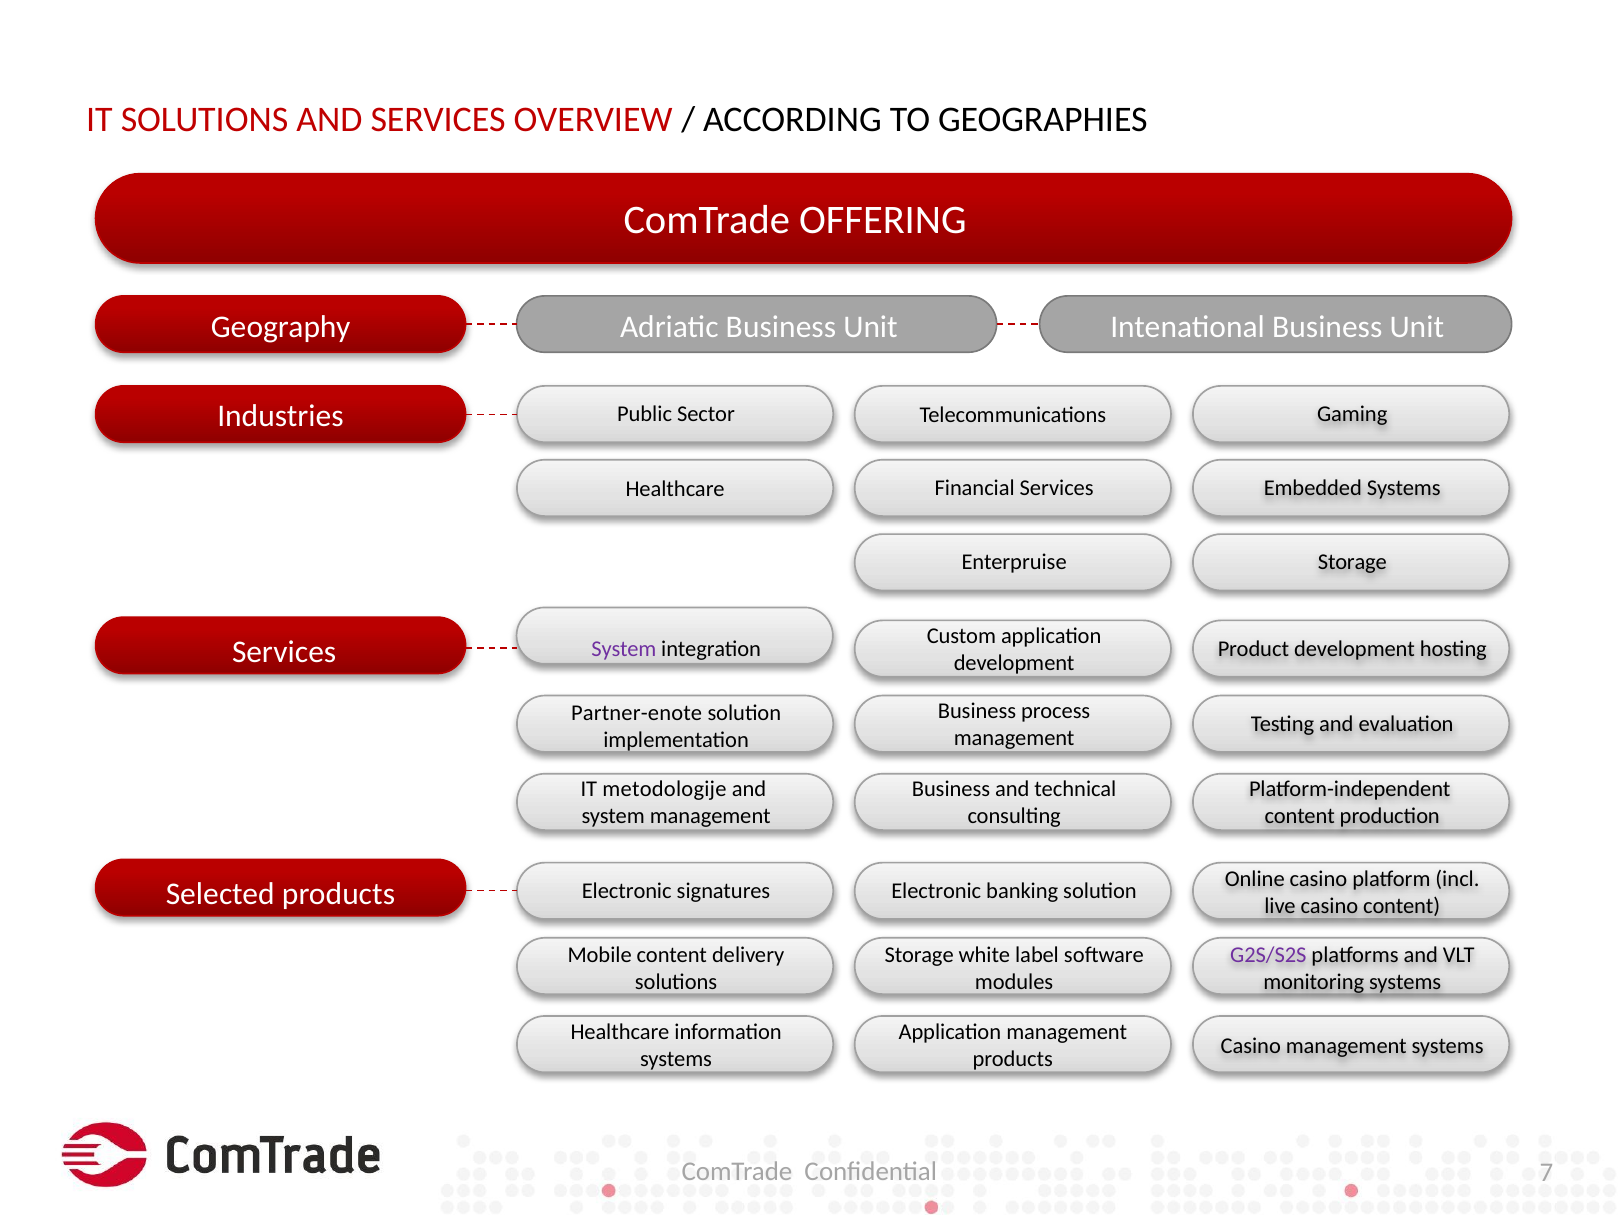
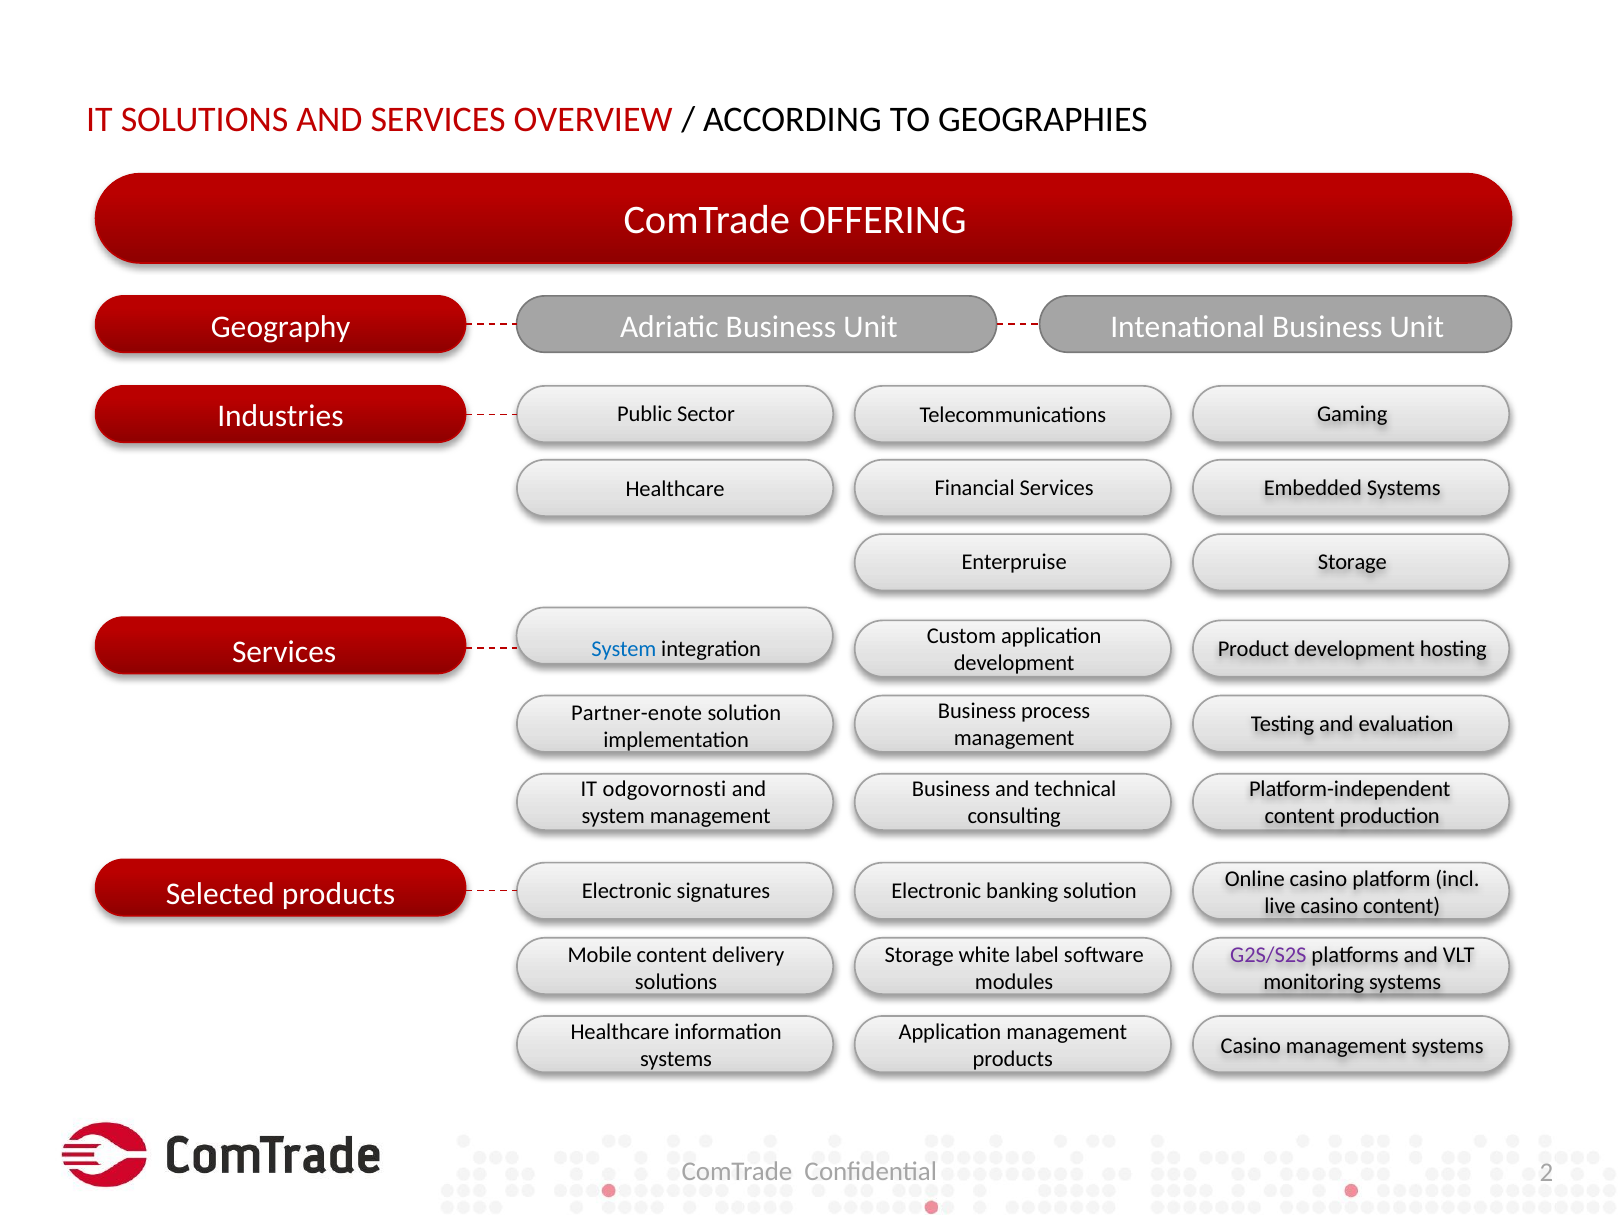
System colour: purple -> blue (624, 649)
metodologije: metodologije -> odgovornosti (664, 789)
7: 7 -> 2 (1546, 1173)
